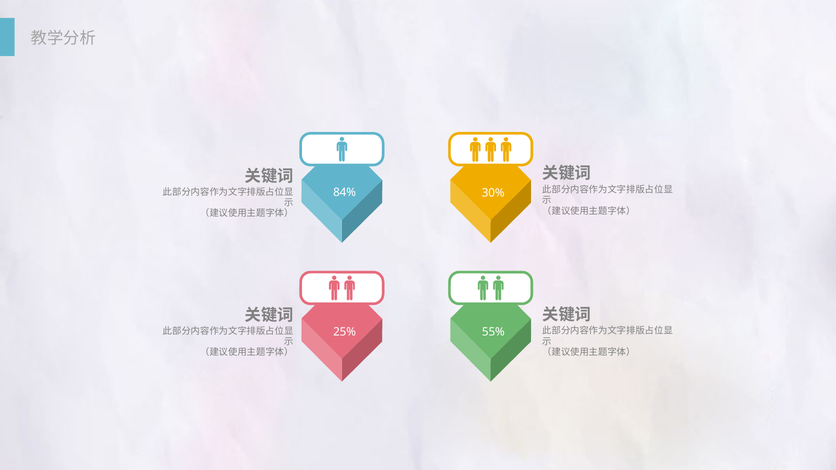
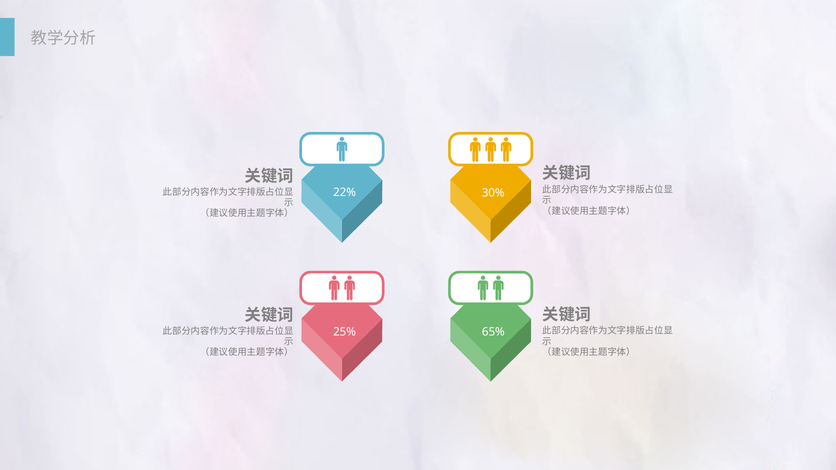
84%: 84% -> 22% (345, 193)
55%: 55% -> 65% (493, 332)
